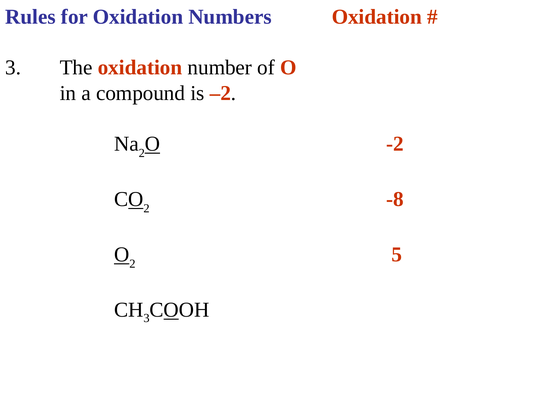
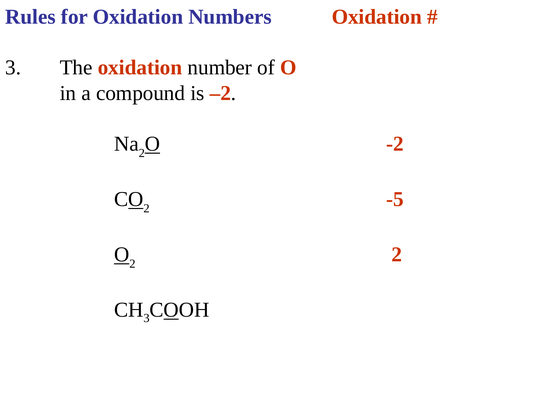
-8: -8 -> -5 (395, 199)
5: 5 -> 2 (397, 255)
